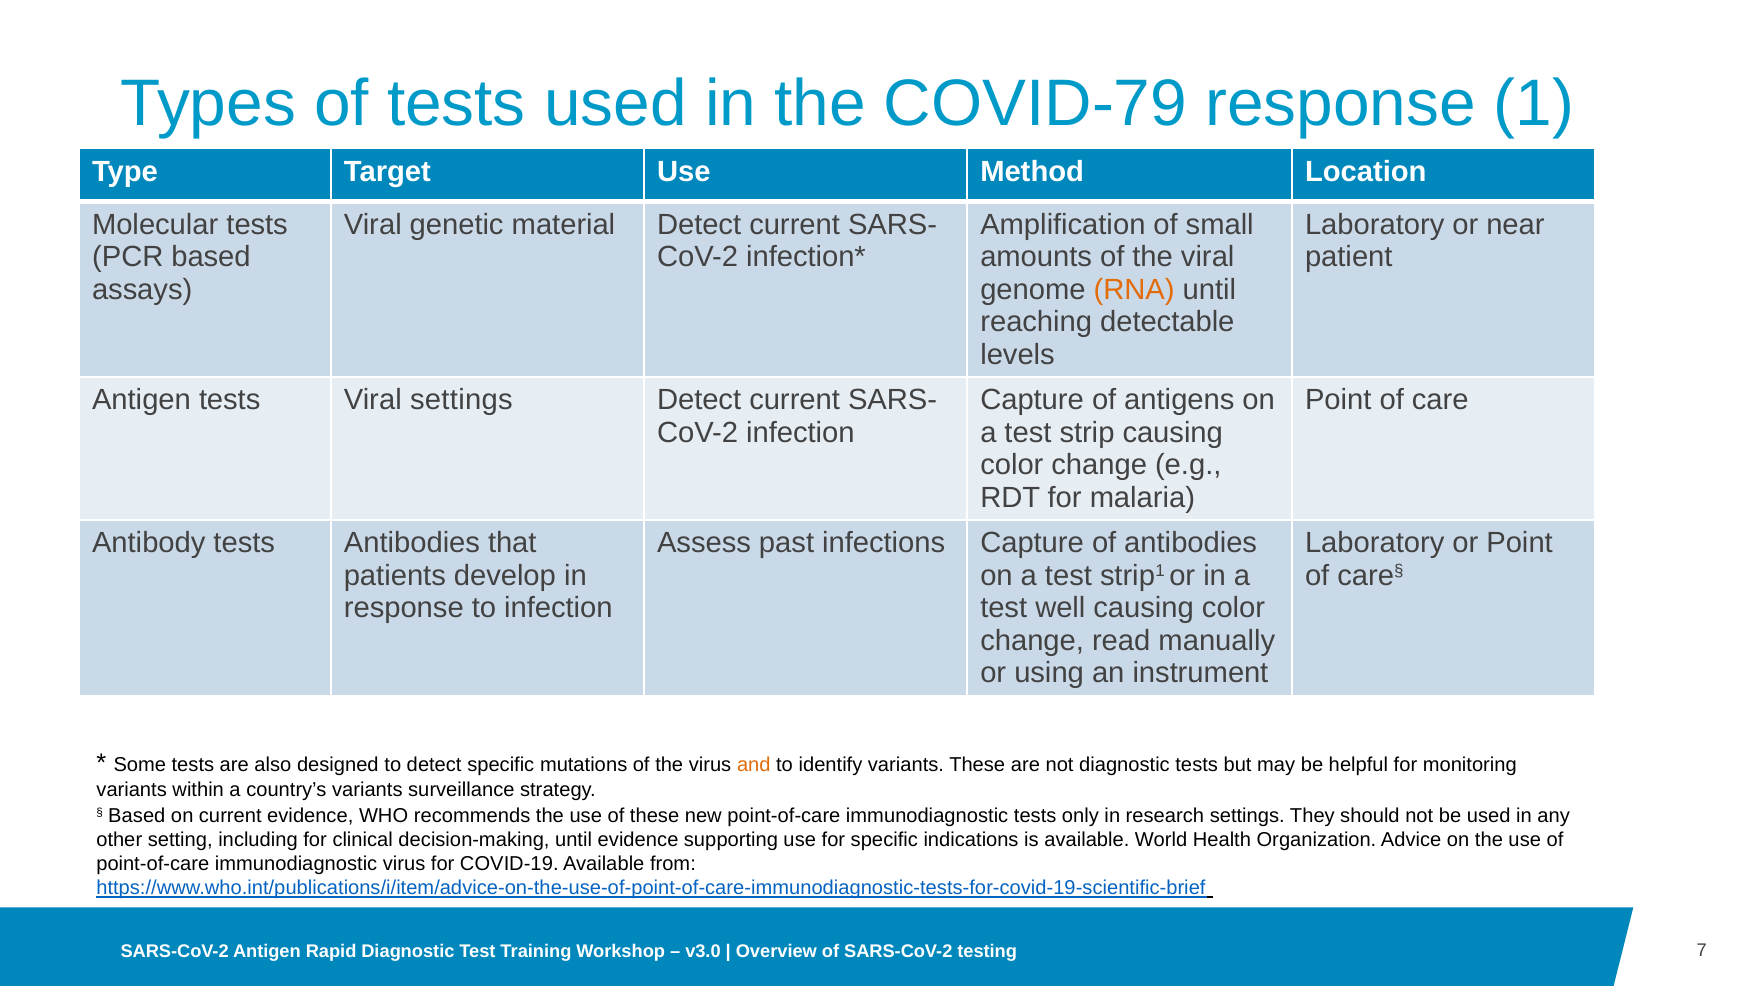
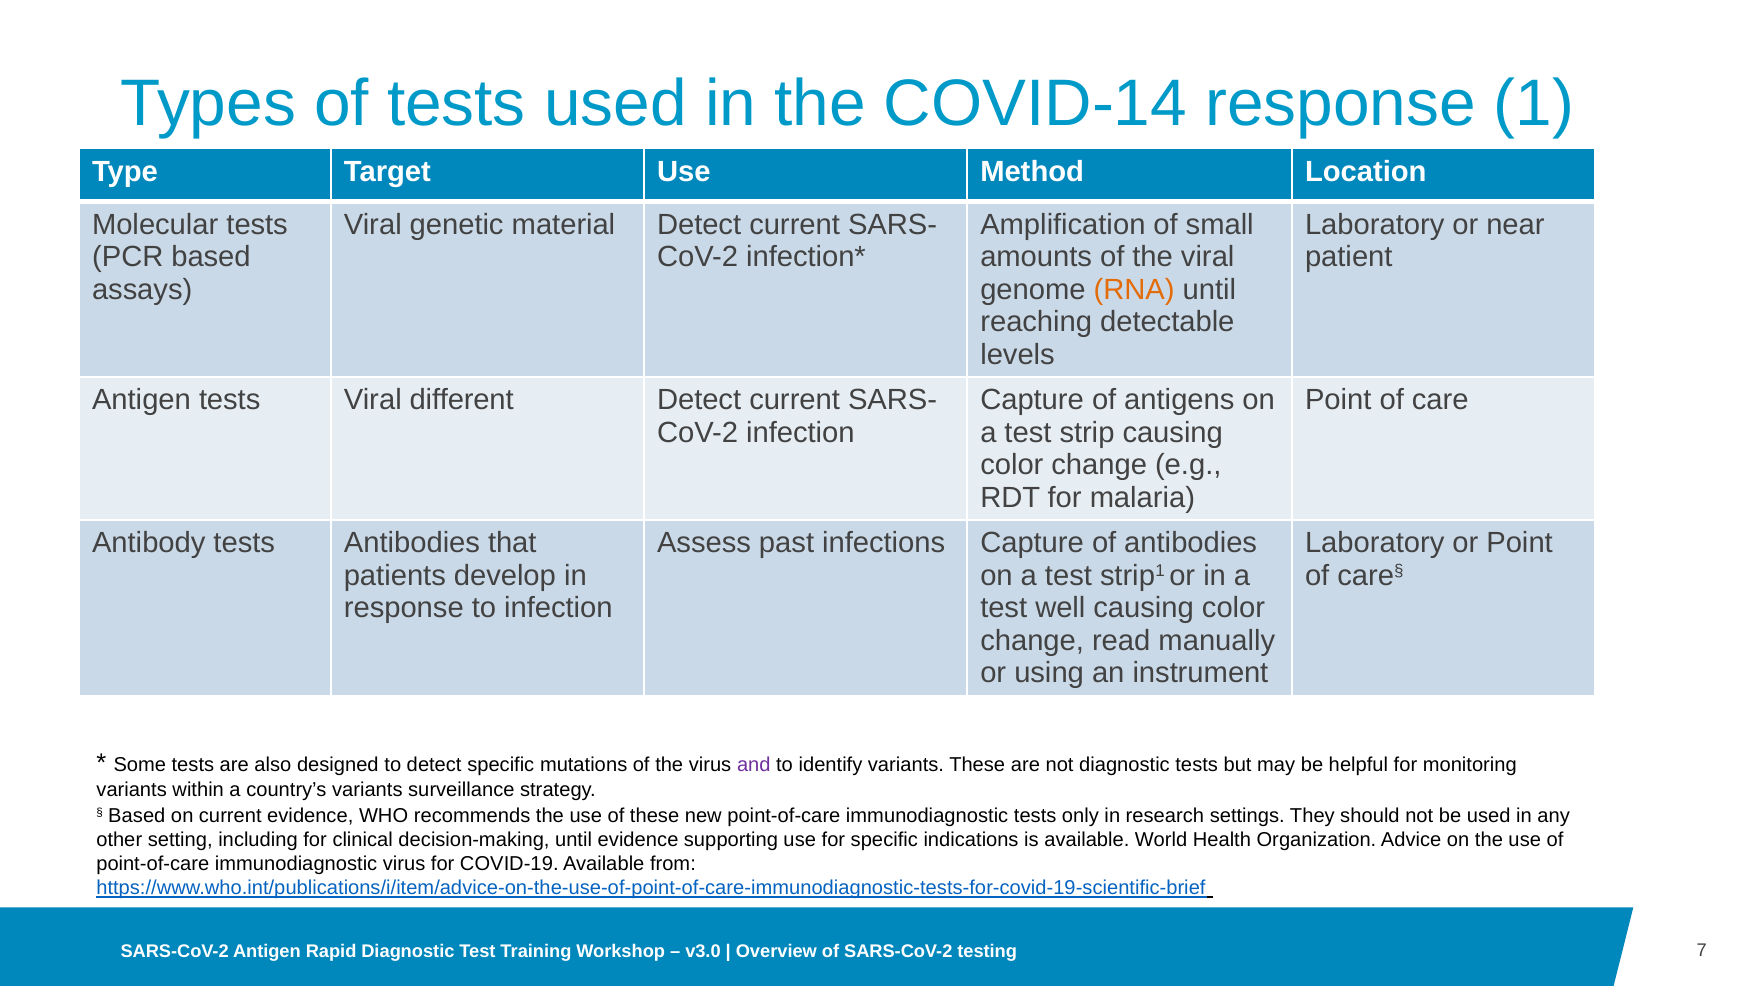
COVID-79: COVID-79 -> COVID-14 (1036, 104)
Viral settings: settings -> different (462, 400)
and colour: orange -> purple (754, 765)
